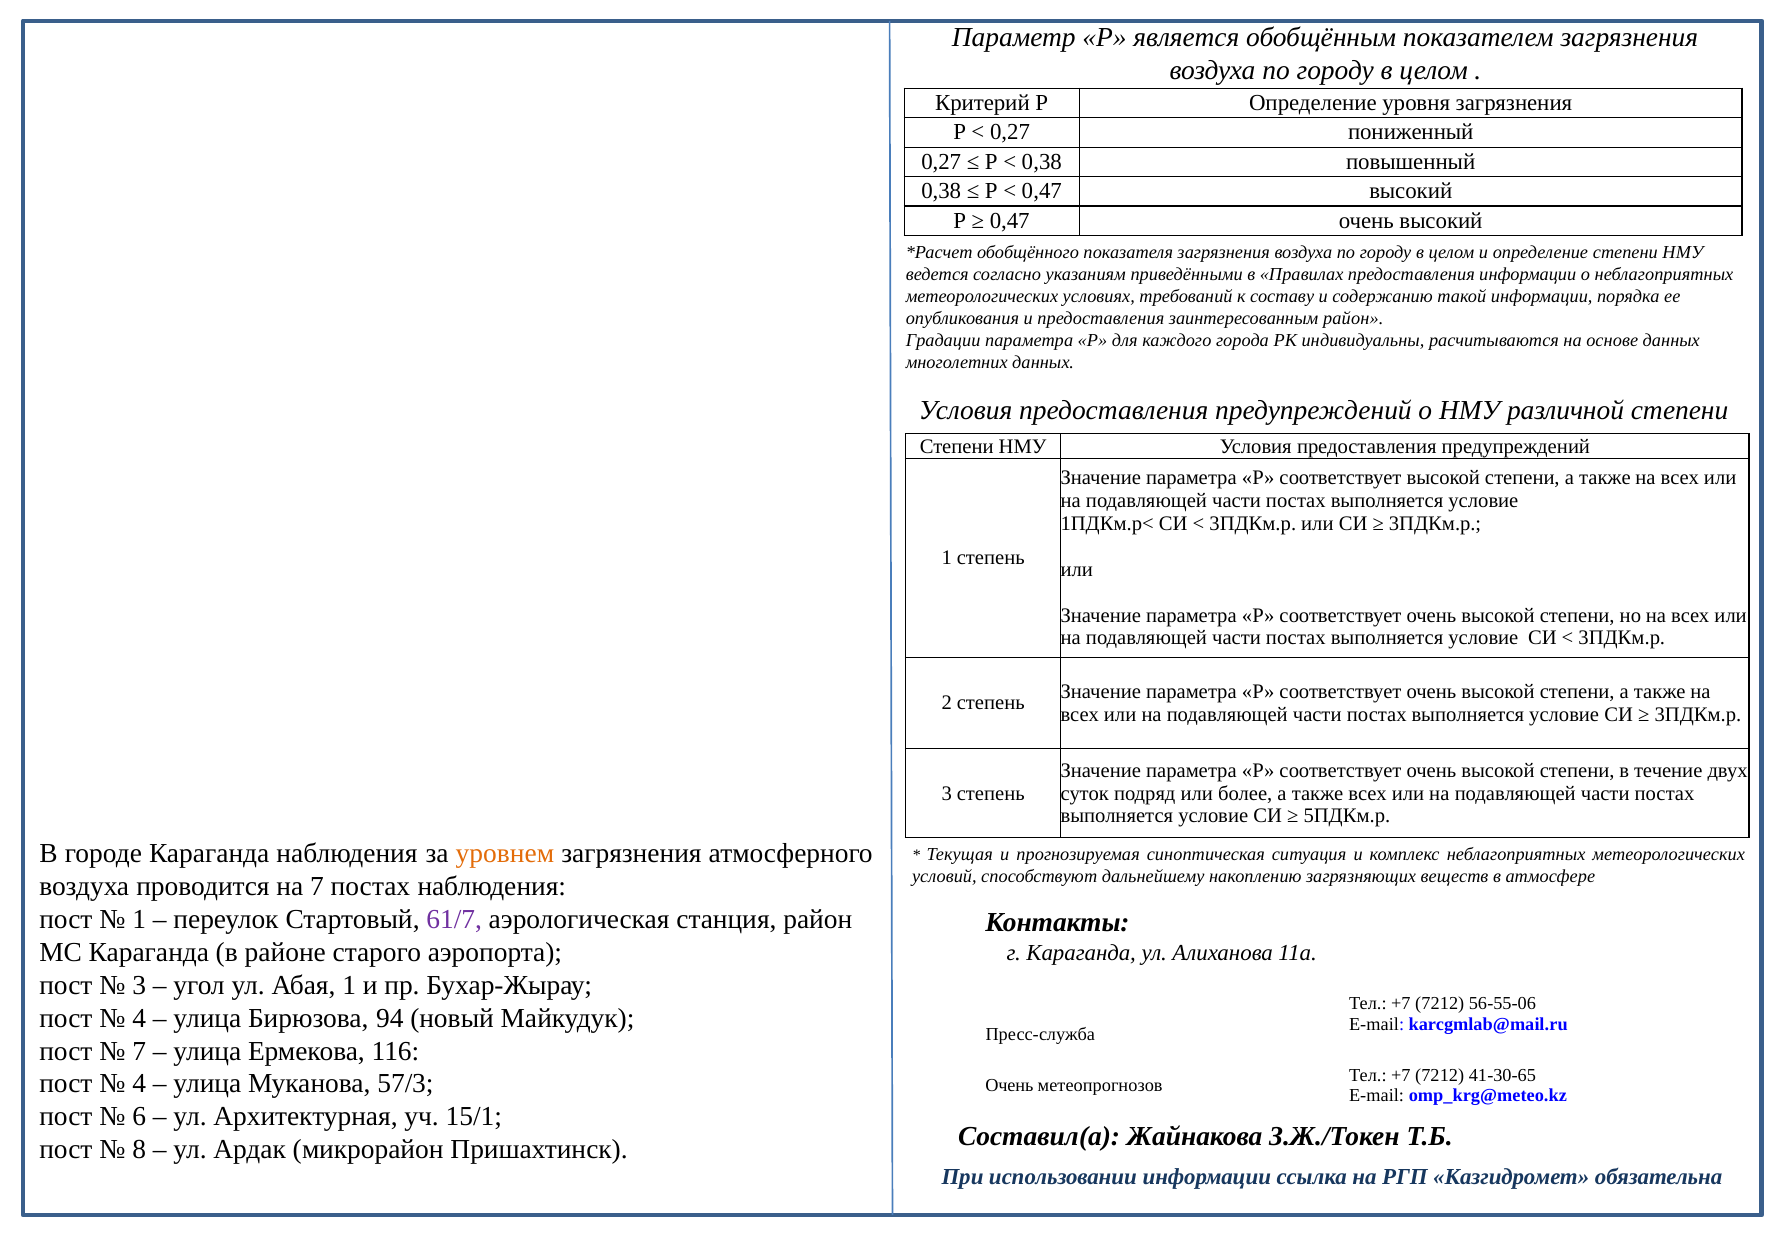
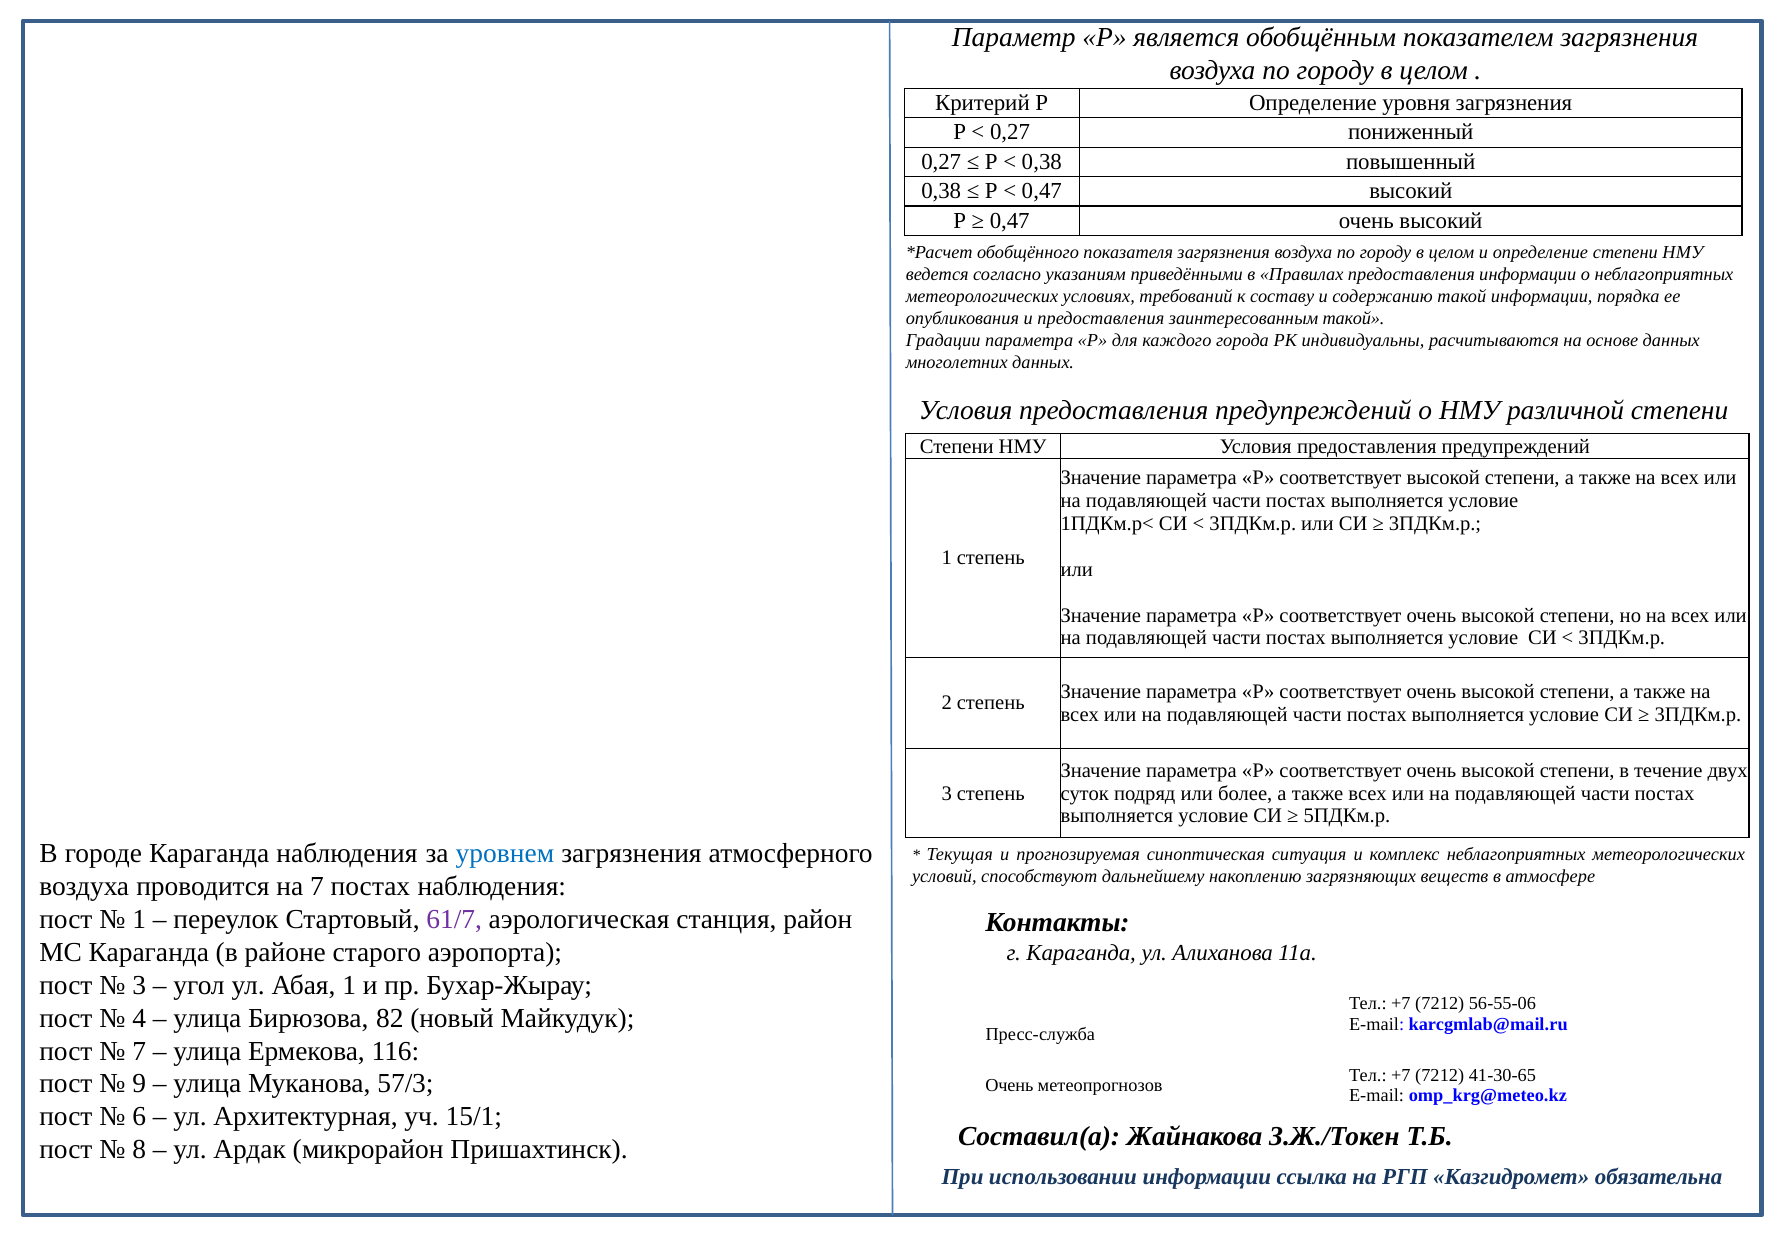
заинтересованным район: район -> такой (1353, 318)
уровнем colour: orange -> blue (505, 853)
94: 94 -> 82 (390, 1018)
4: 4 -> 9 (139, 1084)
